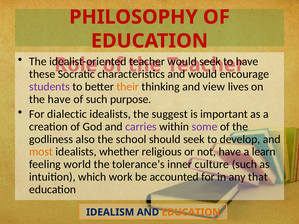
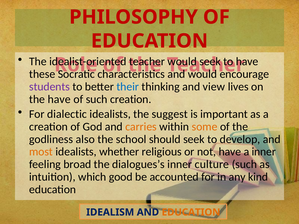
their colour: orange -> blue (128, 87)
such purpose: purpose -> creation (131, 99)
carries colour: purple -> orange (141, 127)
some colour: purple -> orange (205, 127)
a learn: learn -> inner (264, 152)
world: world -> broad (77, 164)
tolerance’s: tolerance’s -> dialogues’s (138, 164)
work: work -> good (121, 177)
that: that -> kind (258, 177)
